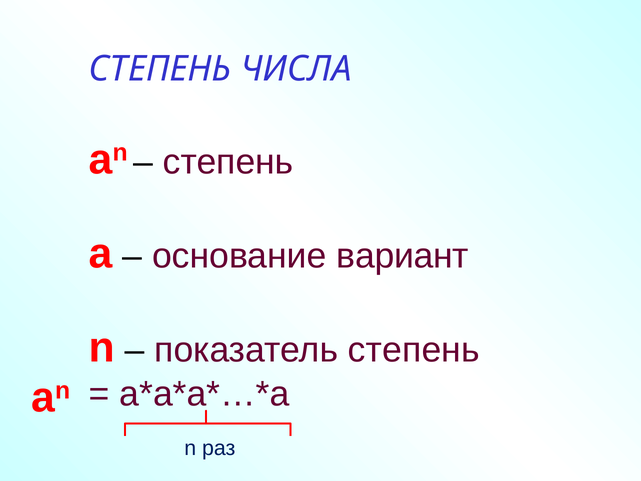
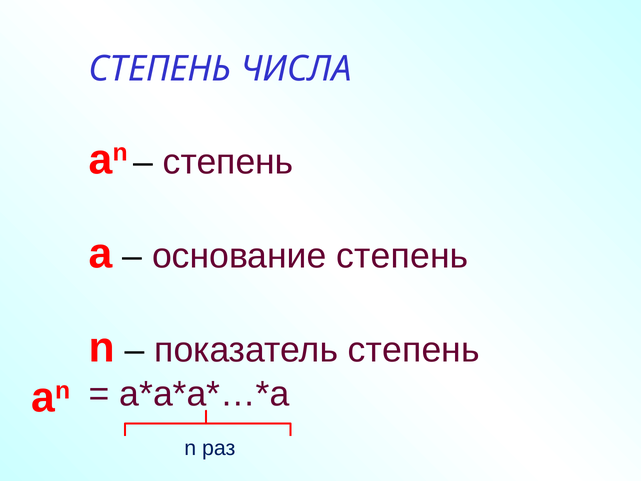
основание вариант: вариант -> cтепень (402, 256)
